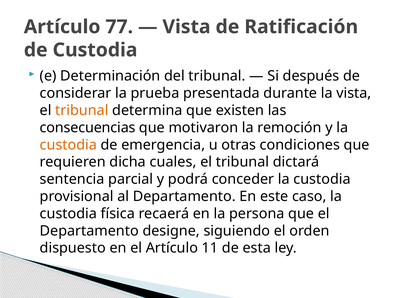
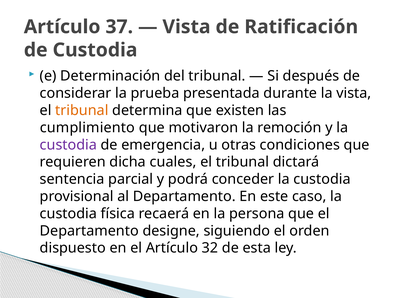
77: 77 -> 37 (119, 27)
consecuencias: consecuencias -> cumplimiento (87, 128)
custodia colour: orange -> purple (68, 145)
11: 11 -> 32 (210, 248)
